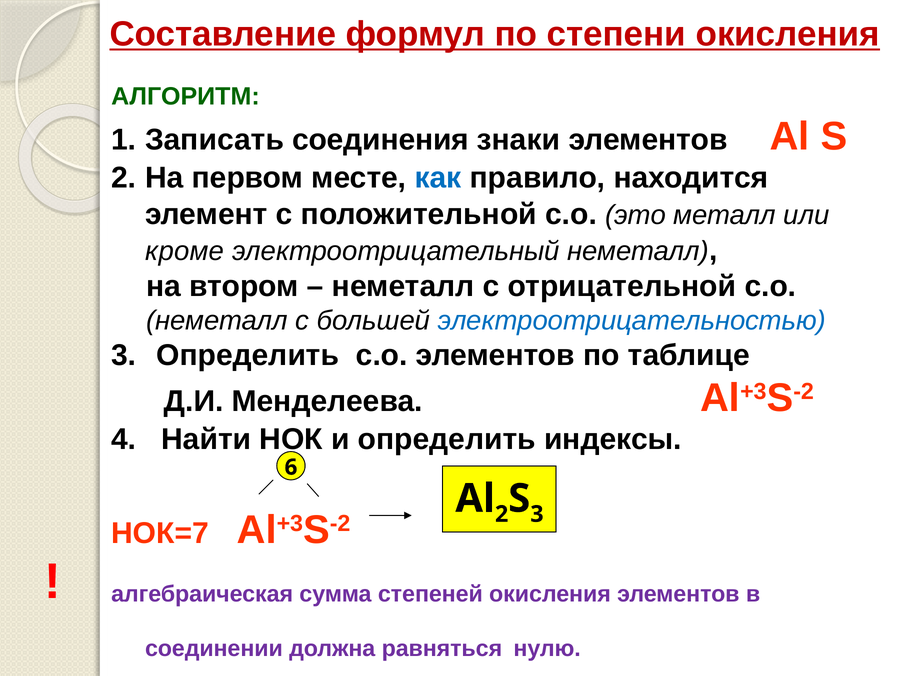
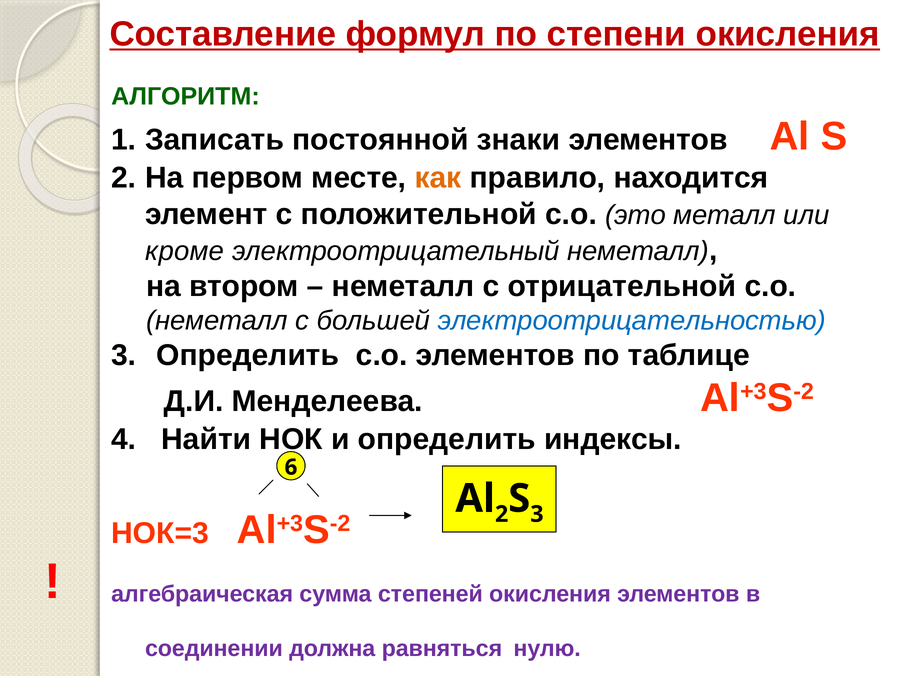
соединения: соединения -> постоянной (380, 140)
как colour: blue -> orange (438, 178)
НОК=7: НОК=7 -> НОК=3 (160, 533)
